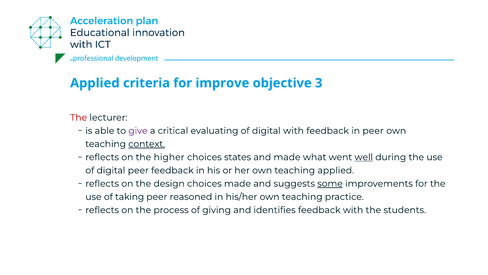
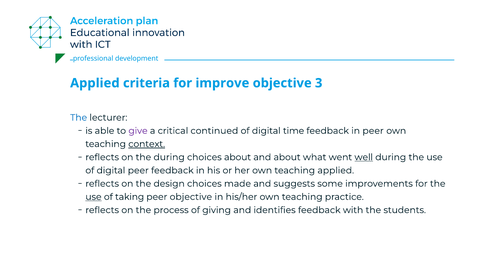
The colour: red -> blue (79, 117)
evaluating: evaluating -> continued (214, 131)
digital with: with -> time (294, 131)
the higher: higher -> during (169, 157)
choices states: states -> about (238, 157)
and made: made -> about (287, 157)
some underline: present -> none (330, 183)
use underline: none -> present (93, 196)
peer reasoned: reasoned -> objective (191, 196)
